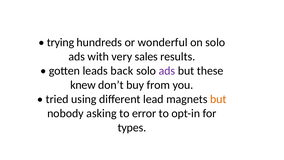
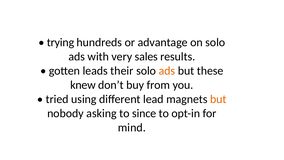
wonderful: wonderful -> advantage (163, 42)
back: back -> their (122, 71)
ads colour: purple -> orange (167, 71)
error: error -> since (144, 113)
types: types -> mind (132, 127)
